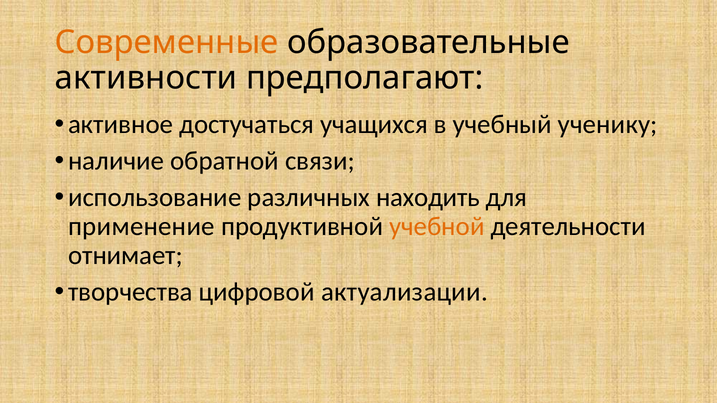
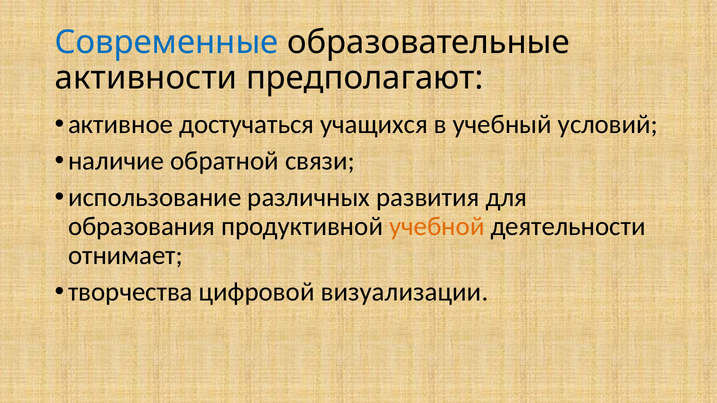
Современные colour: orange -> blue (167, 42)
ученику: ученику -> условий (608, 124)
находить: находить -> развития (428, 197)
применение: применение -> образования (142, 226)
актуализации: актуализации -> визуализации (404, 292)
